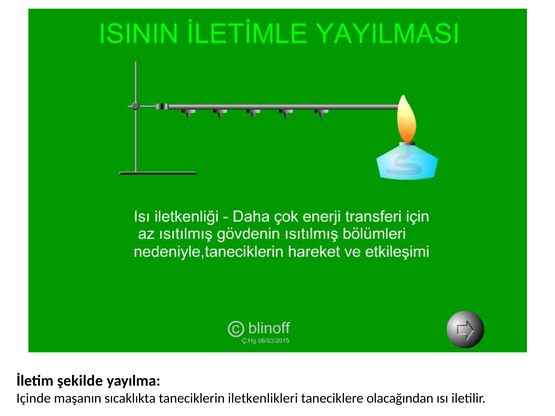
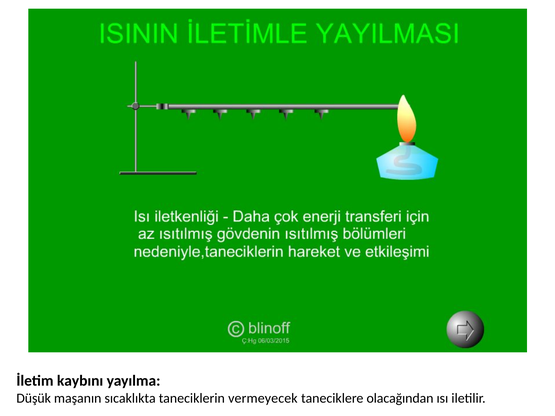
şekilde: şekilde -> kaybını (80, 381)
Içinde: Içinde -> Düşük (34, 399)
iletkenlikleri: iletkenlikleri -> vermeyecek (263, 399)
